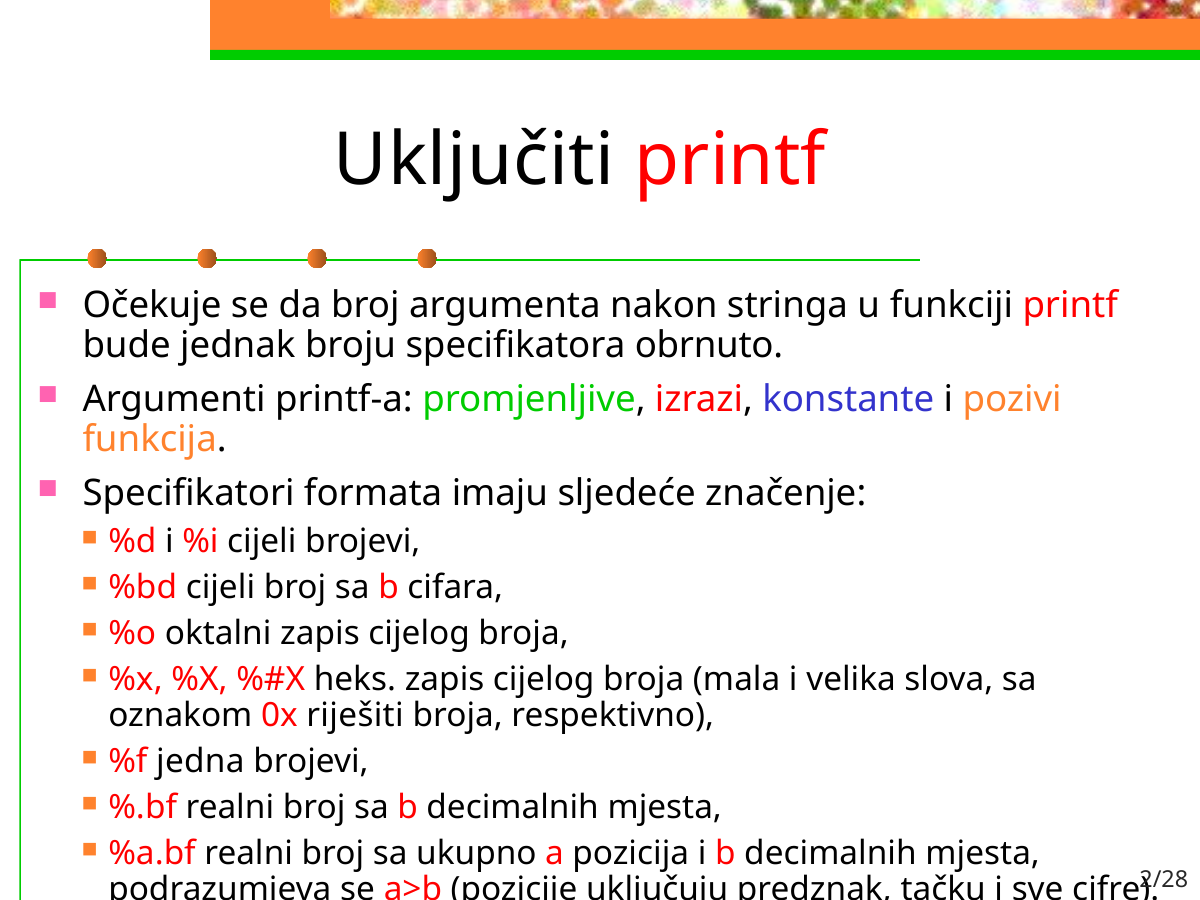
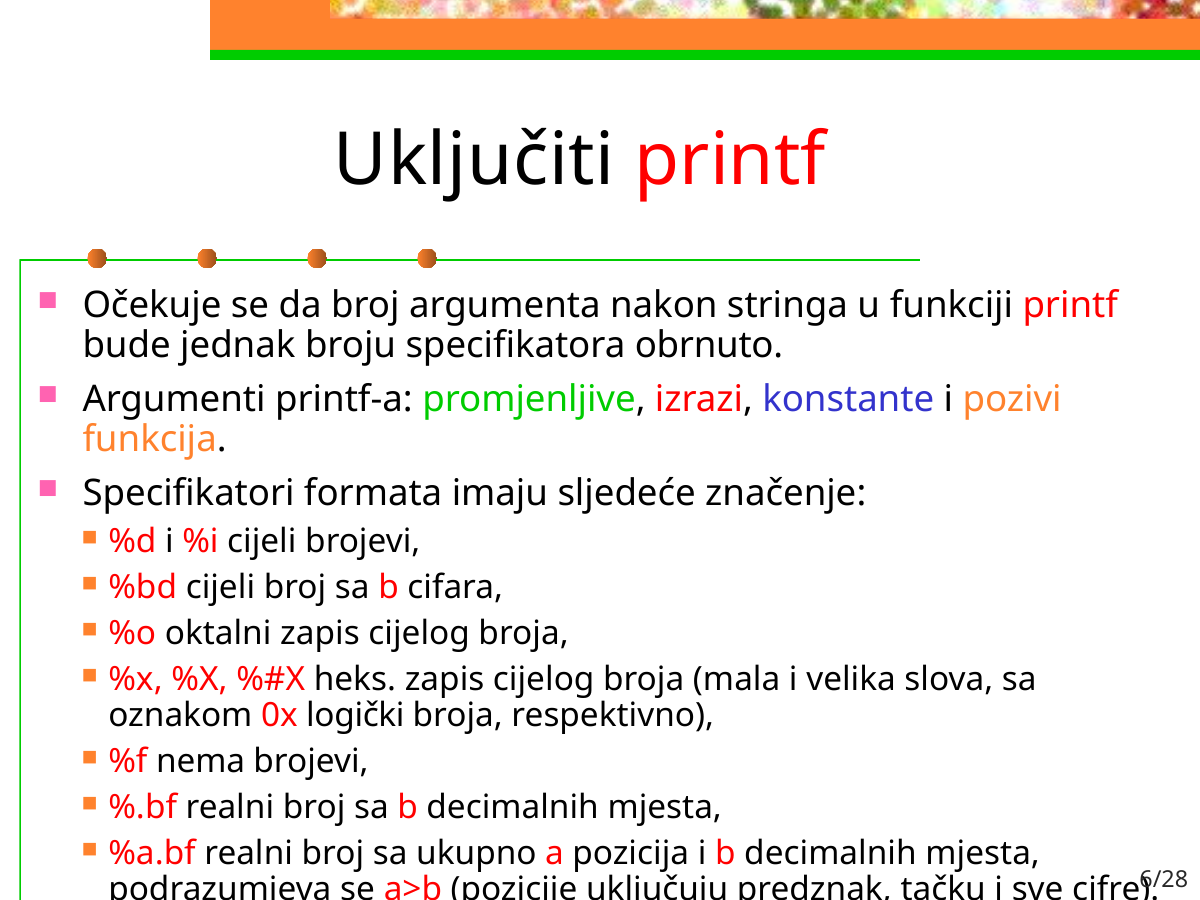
riješiti: riješiti -> logički (355, 716)
jedna: jedna -> nema (201, 762)
2/28: 2/28 -> 6/28 (1164, 880)
